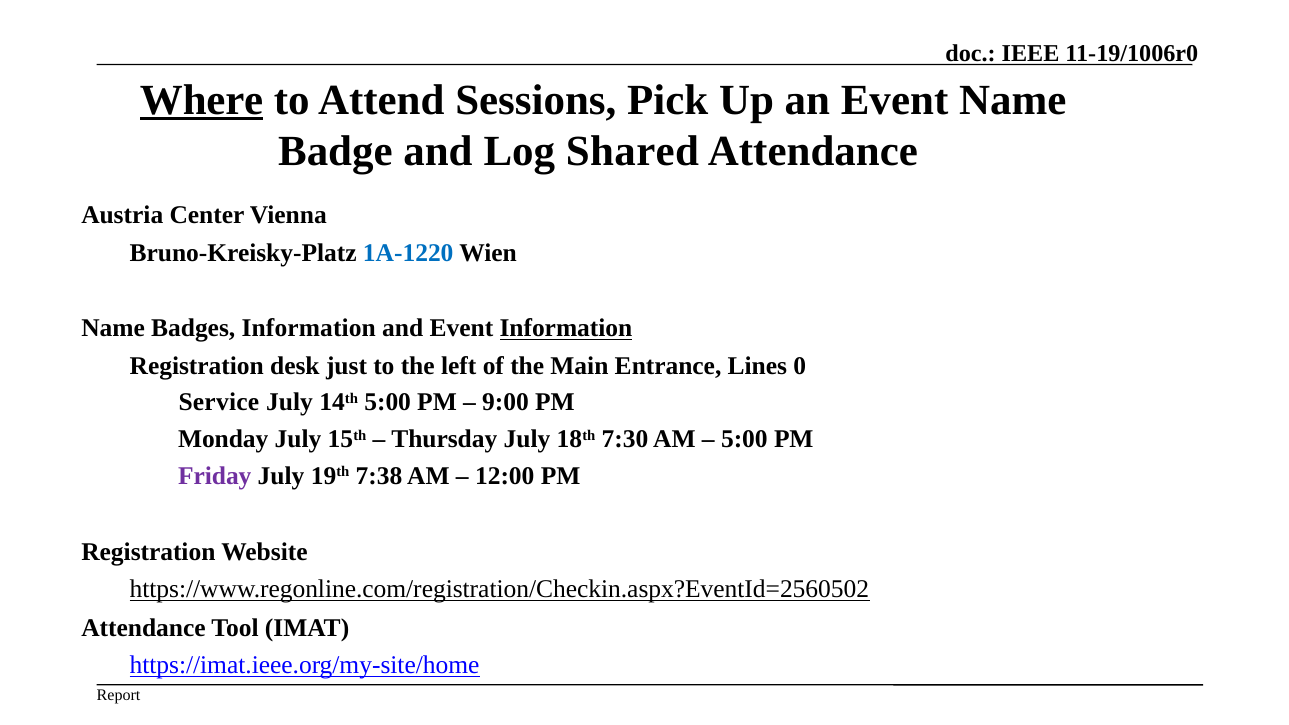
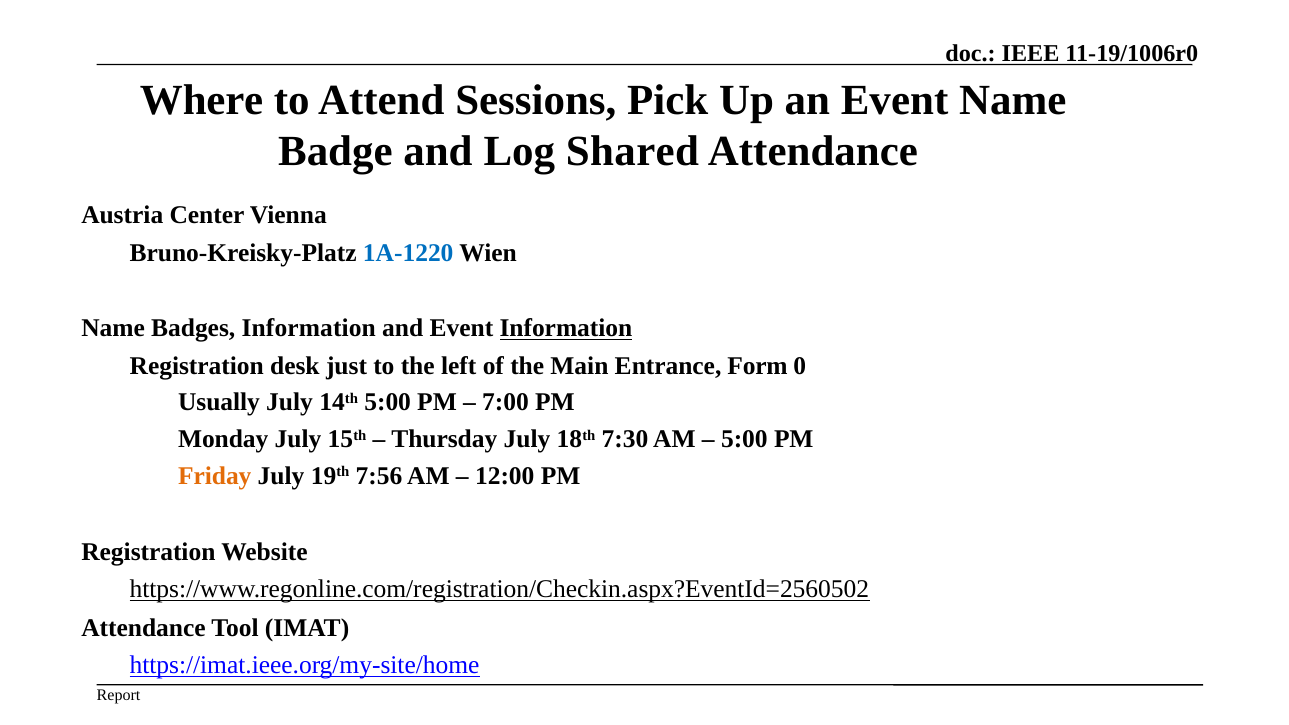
Where underline: present -> none (202, 100)
Lines: Lines -> Form (758, 366)
Service: Service -> Usually (219, 403)
9:00: 9:00 -> 7:00 (506, 403)
Friday colour: purple -> orange (215, 476)
7:38: 7:38 -> 7:56 (379, 476)
